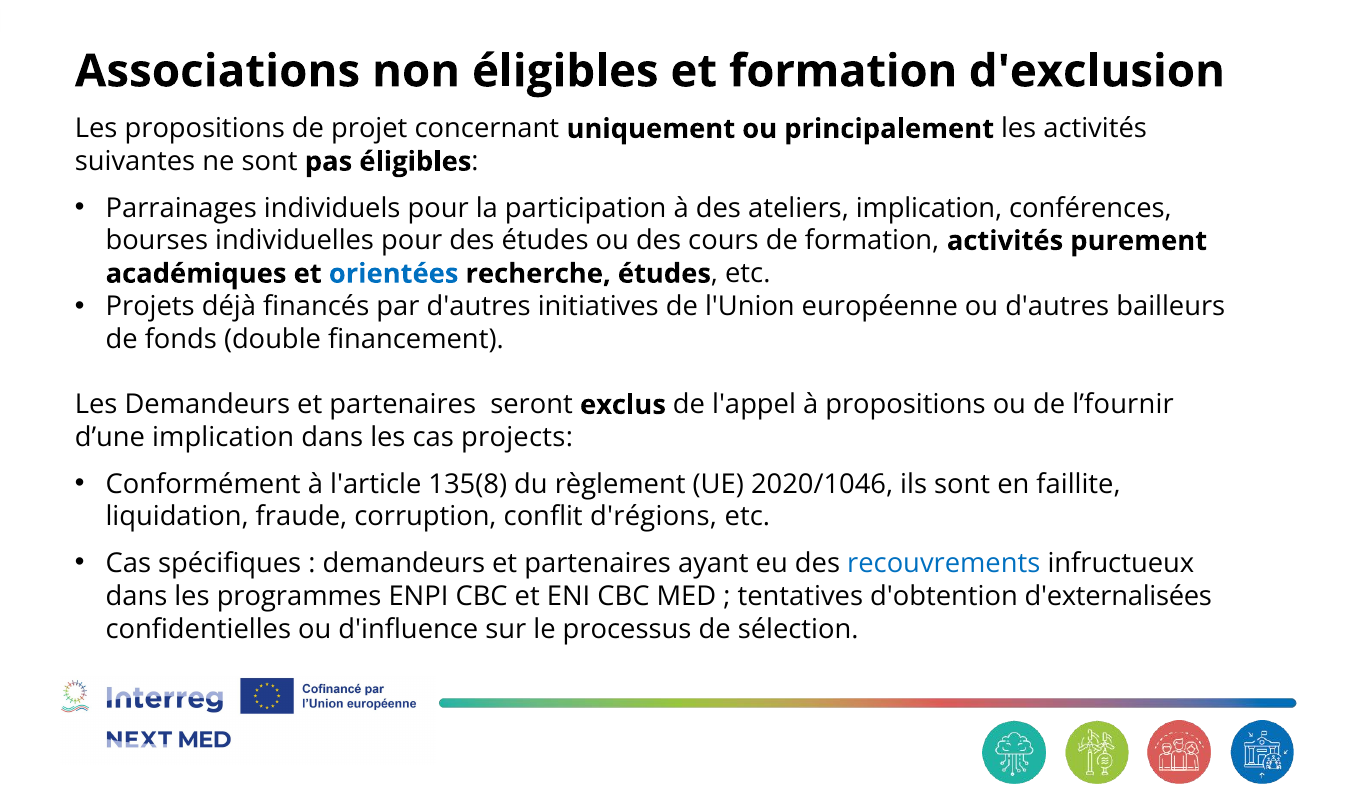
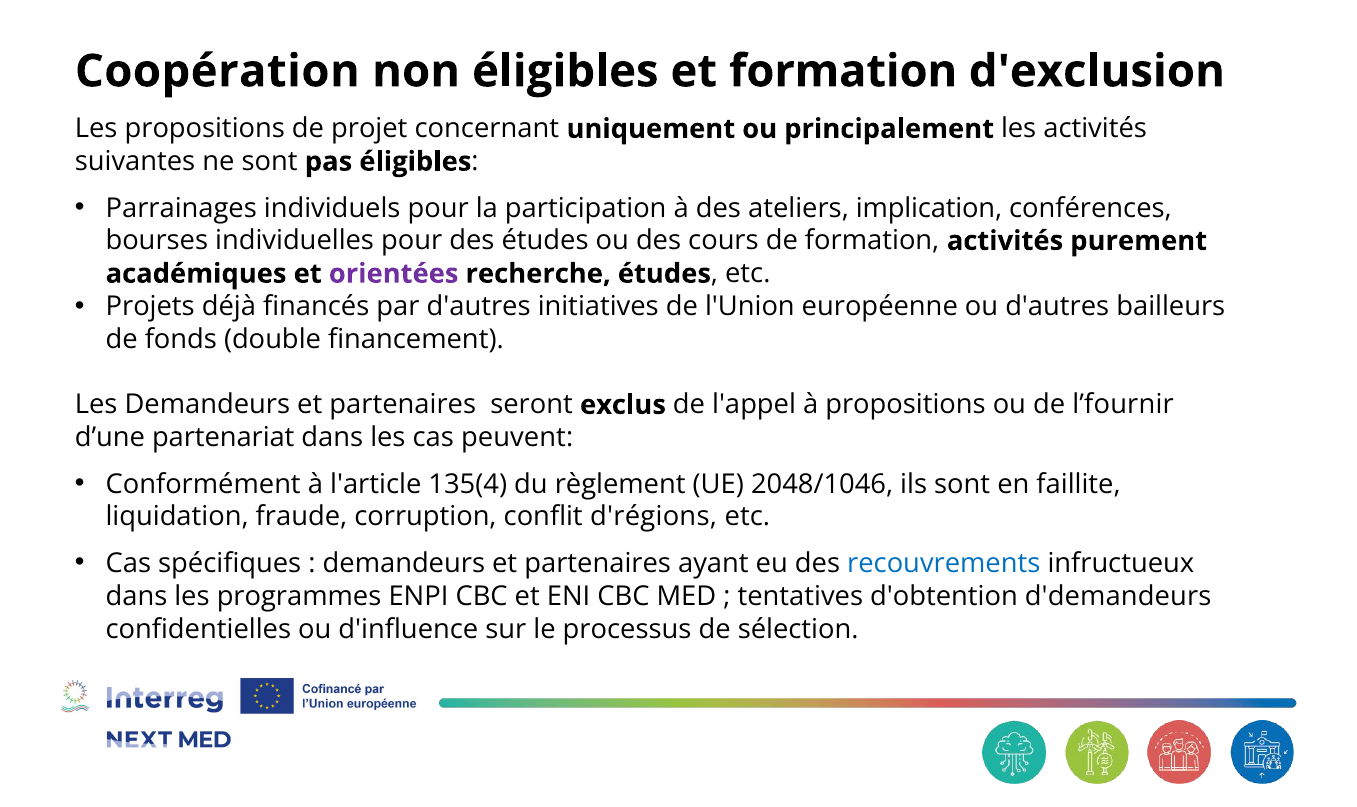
Associations: Associations -> Coopération (217, 71)
orientées colour: blue -> purple (394, 274)
d’une implication: implication -> partenariat (223, 438)
projects: projects -> peuvent (517, 438)
135(8: 135(8 -> 135(4 (468, 485)
2020/1046: 2020/1046 -> 2048/1046 (822, 485)
d'externalisées: d'externalisées -> d'demandeurs (1118, 597)
